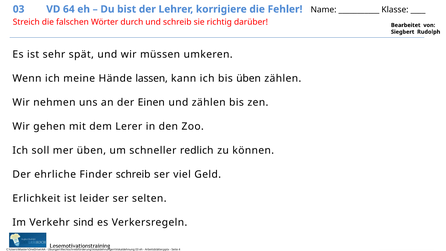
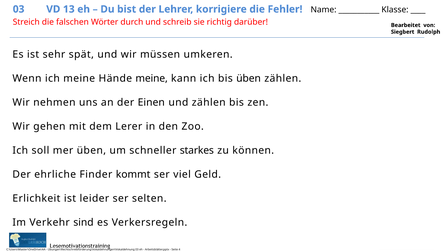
64: 64 -> 13 (69, 9)
Hände lassen: lassen -> meine (152, 78)
redlich: redlich -> starkes (197, 150)
Finder schreib: schreib -> kommt (133, 174)
